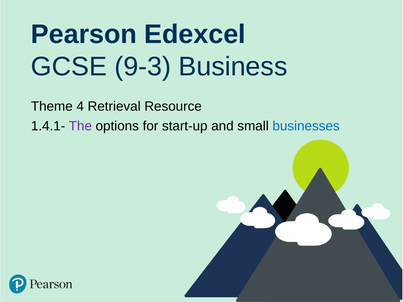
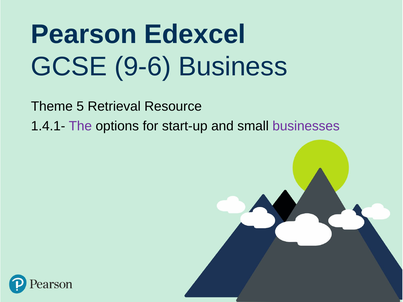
9-3: 9-3 -> 9-6 (143, 67)
4: 4 -> 5 (80, 107)
businesses colour: blue -> purple (306, 126)
